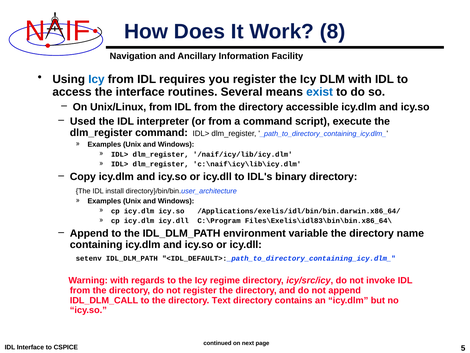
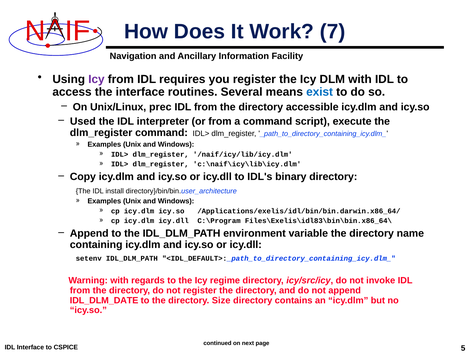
8: 8 -> 7 (333, 31)
Icy colour: blue -> purple (96, 79)
Unix/Linux from: from -> prec (160, 107)
IDL_DLM_CALL: IDL_DLM_CALL -> IDL_DLM_DATE (104, 300)
Text: Text -> Size (221, 300)
